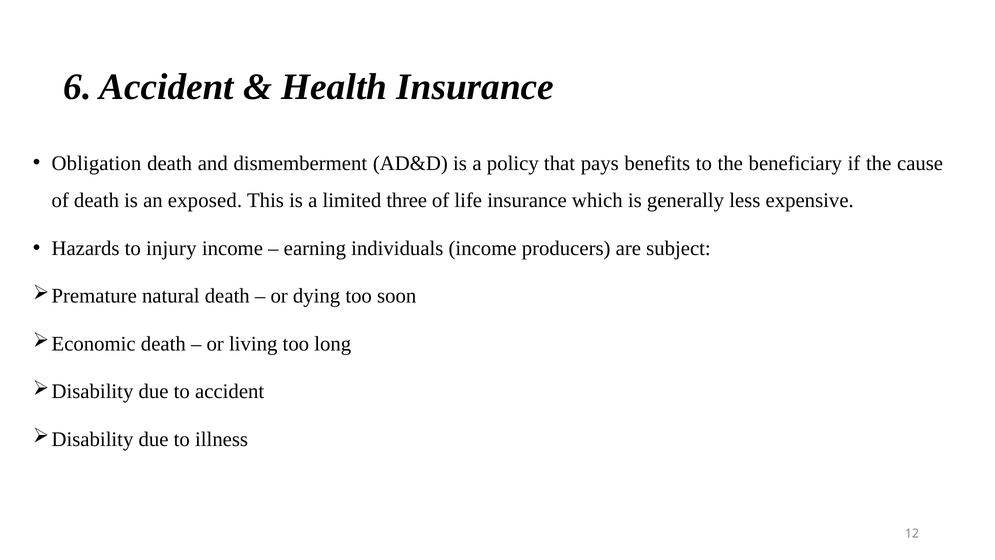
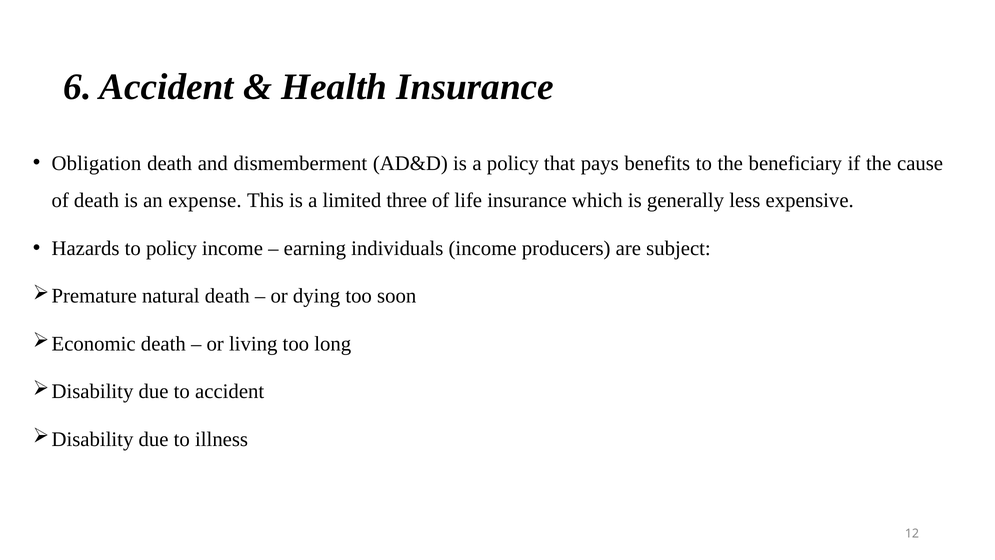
exposed: exposed -> expense (205, 200)
to injury: injury -> policy (171, 248)
